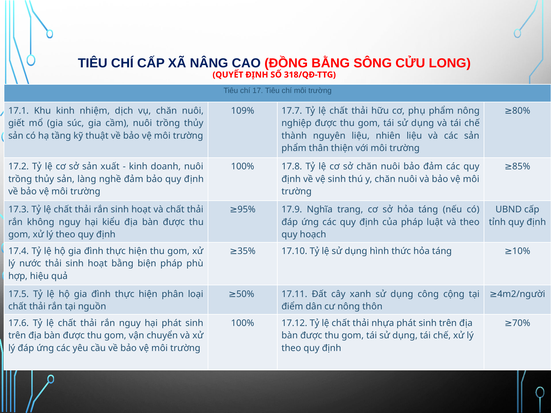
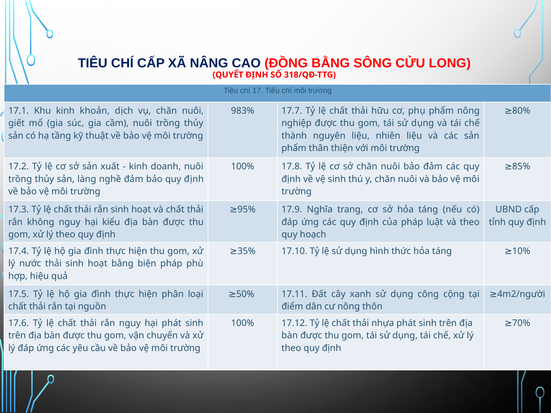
nhiệm: nhiệm -> khoản (95, 111)
109%: 109% -> 983% (243, 111)
